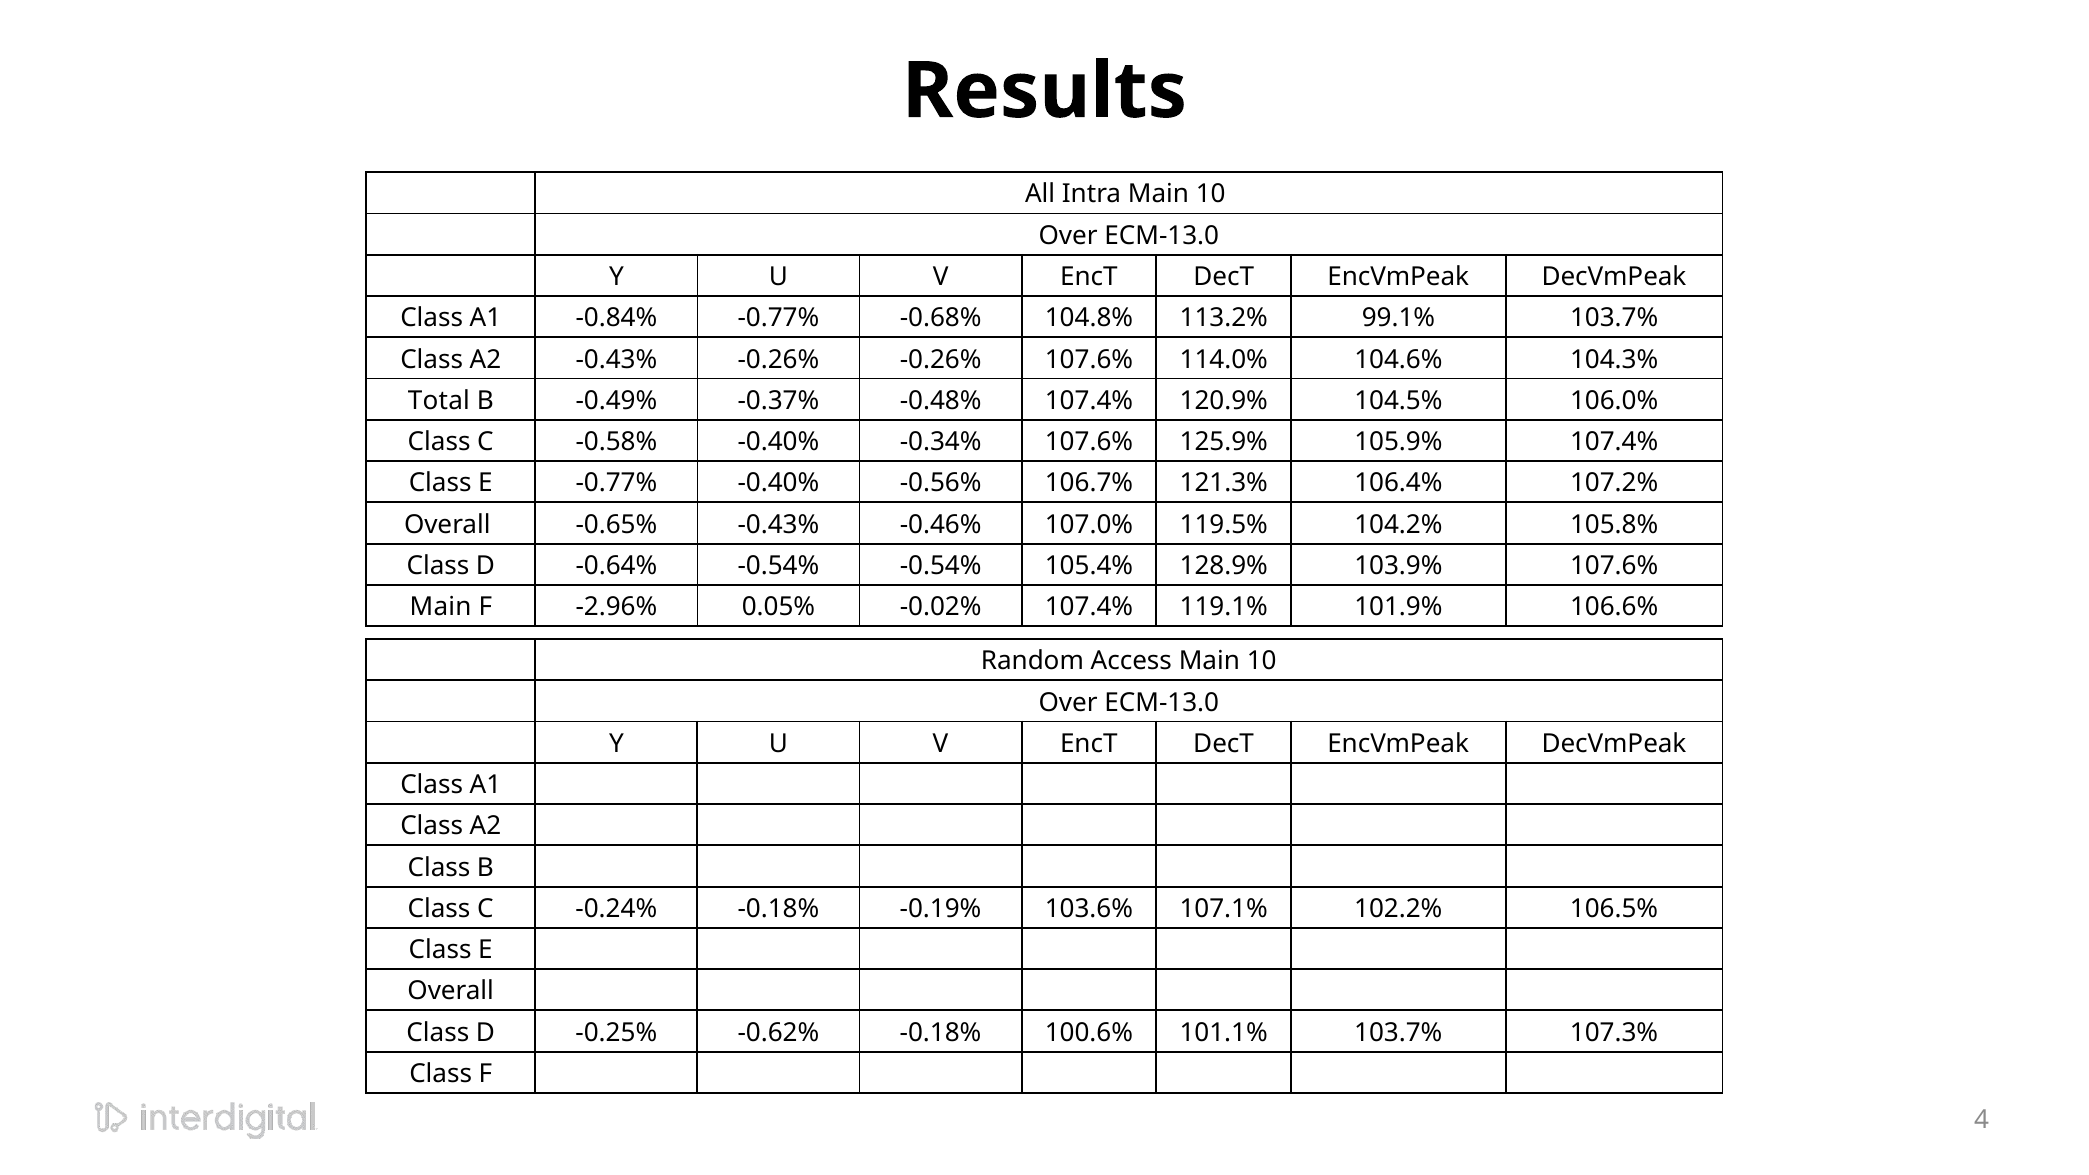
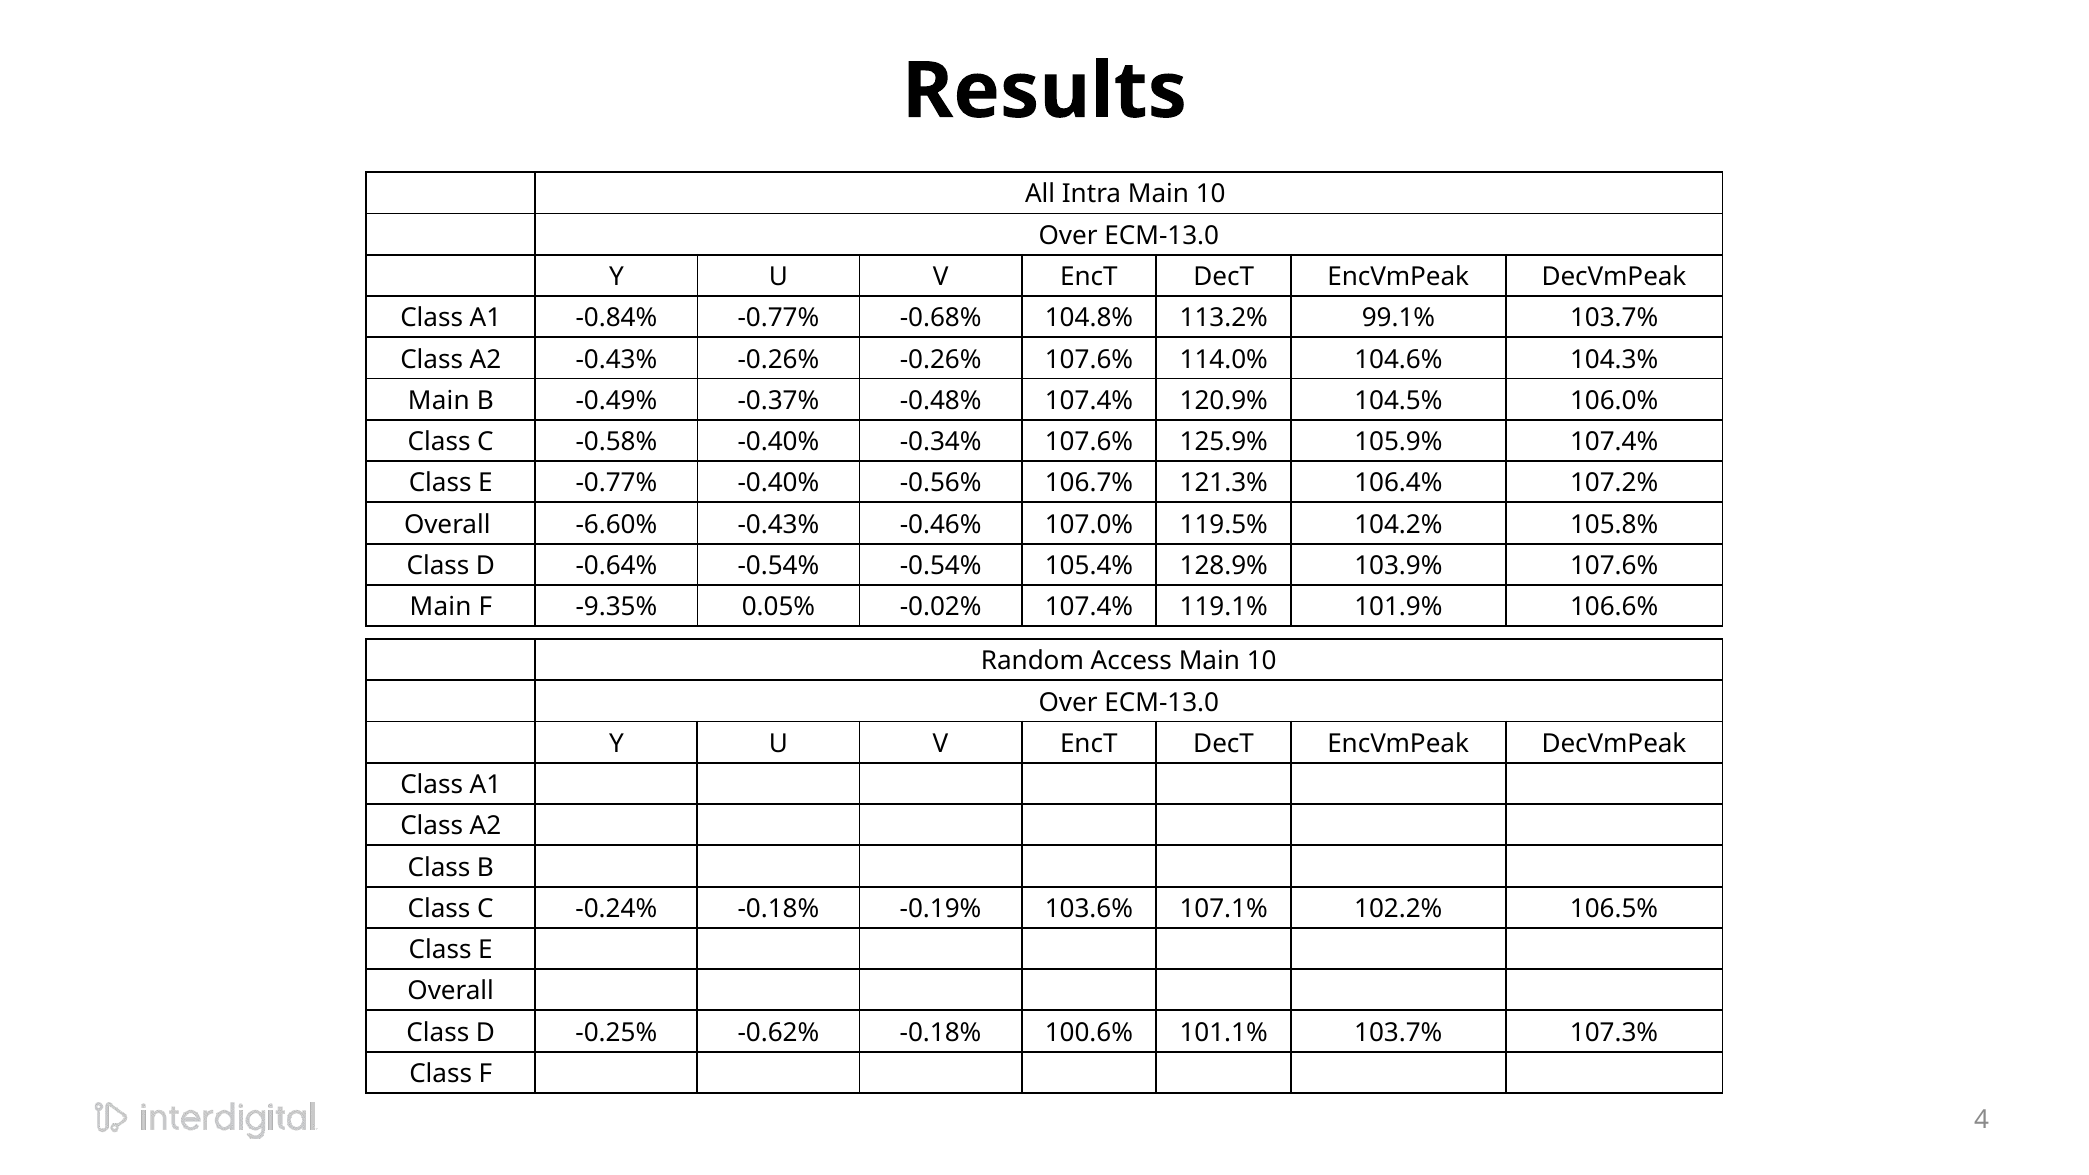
Total: Total -> Main (439, 401)
-0.65%: -0.65% -> -6.60% (616, 525)
-2.96%: -2.96% -> -9.35% (616, 607)
